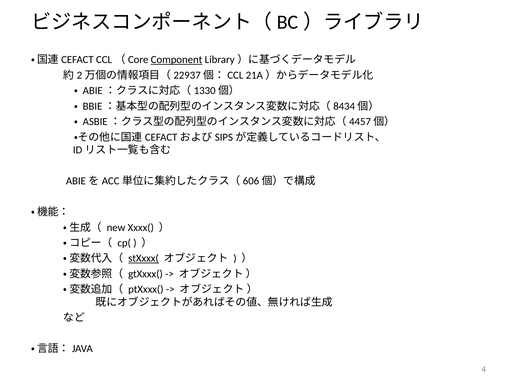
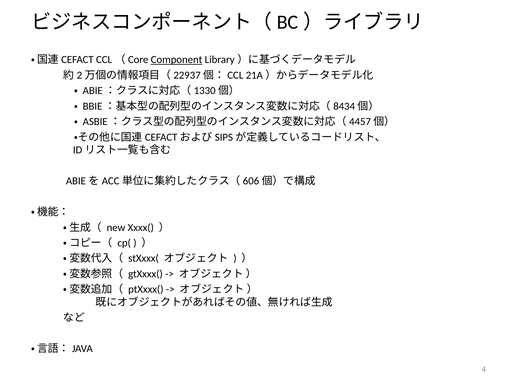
stXxxx( underline: present -> none (143, 259)
